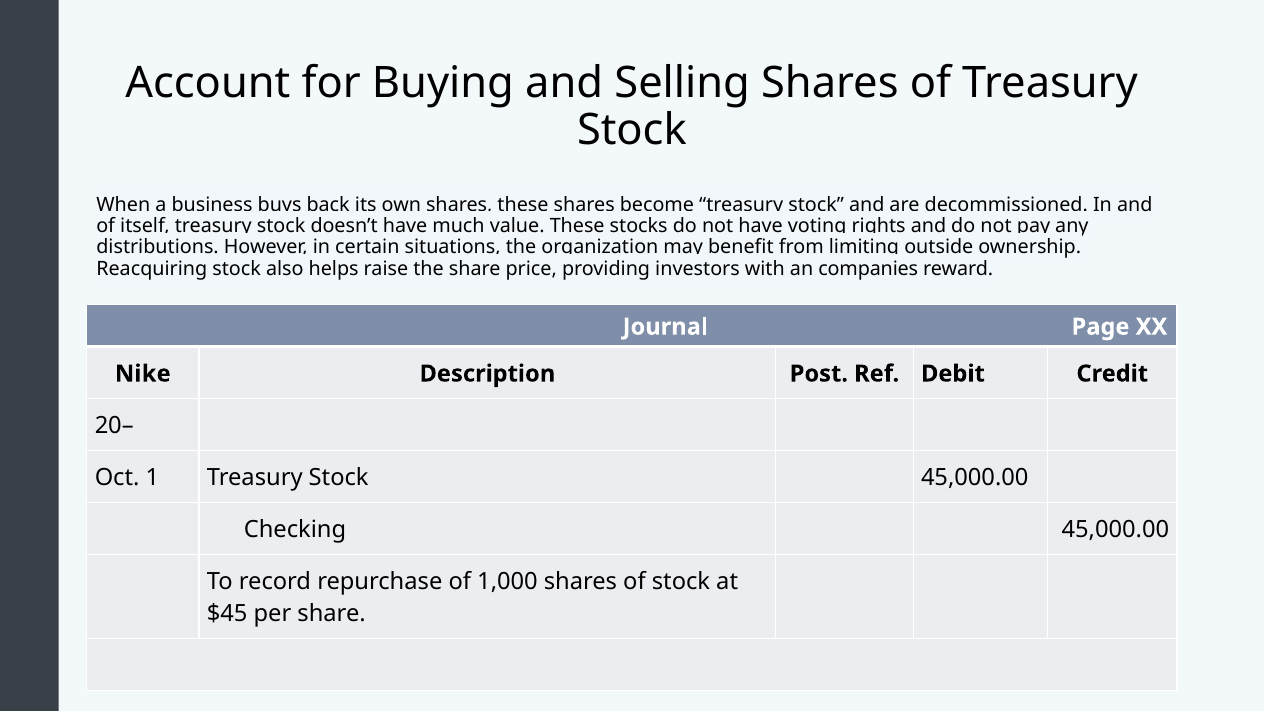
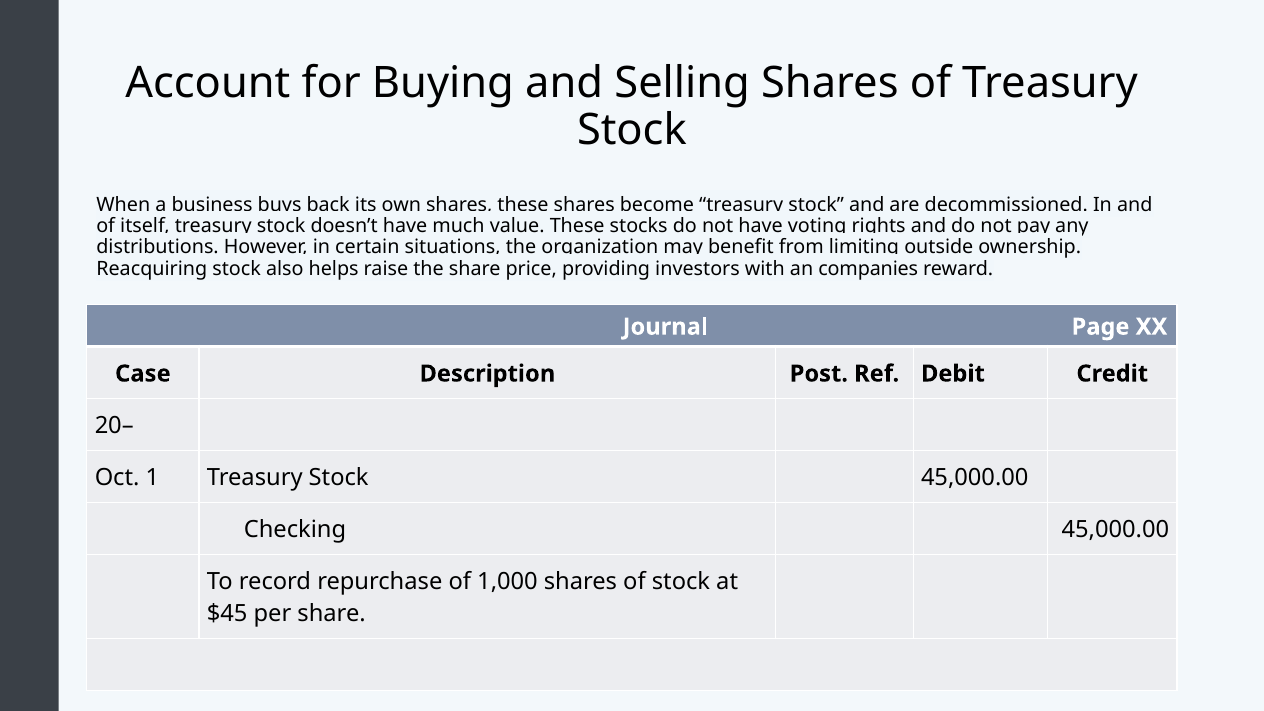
Nike: Nike -> Case (143, 374)
